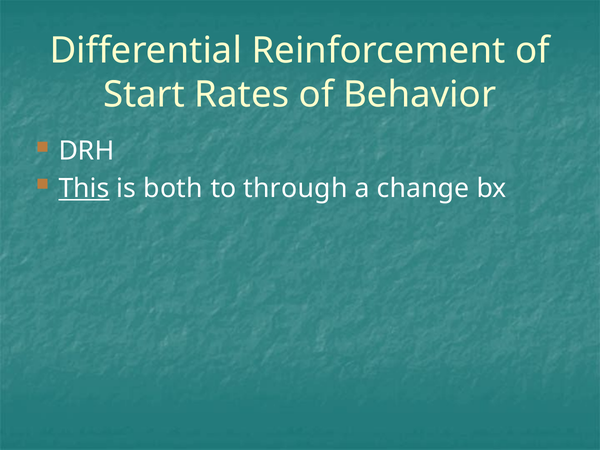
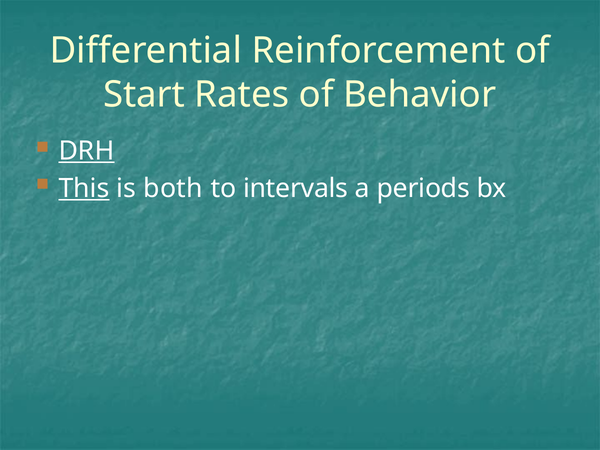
DRH underline: none -> present (86, 151)
through: through -> intervals (296, 188)
change: change -> periods (423, 188)
